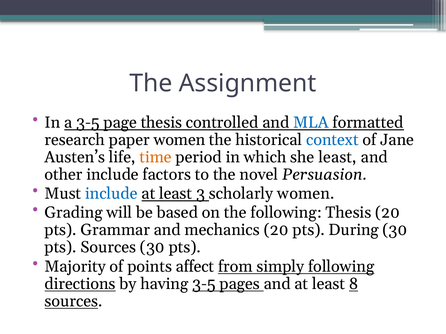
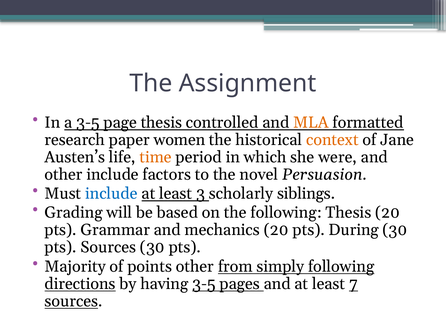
MLA colour: blue -> orange (311, 123)
context colour: blue -> orange (332, 140)
she least: least -> were (338, 157)
scholarly women: women -> siblings (306, 194)
points affect: affect -> other (195, 267)
8: 8 -> 7 (353, 284)
